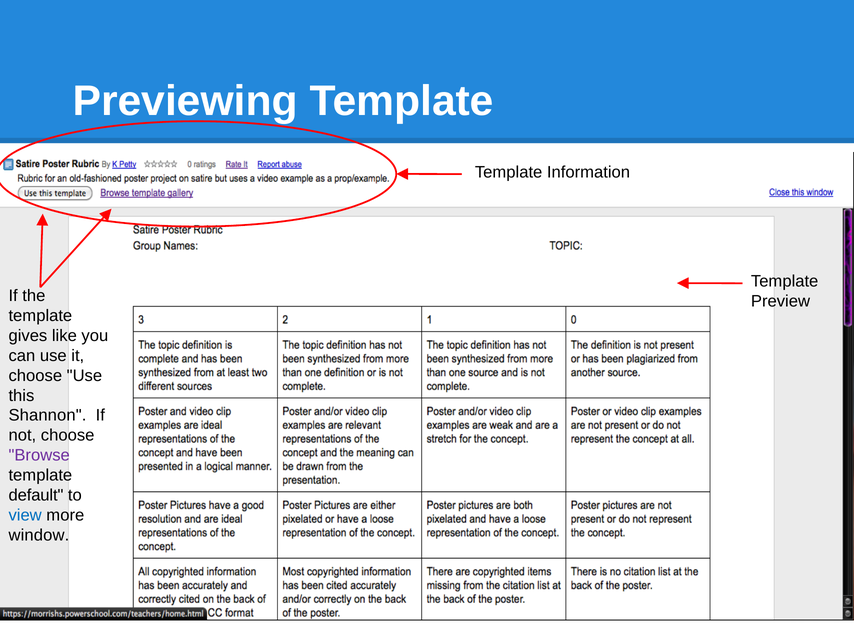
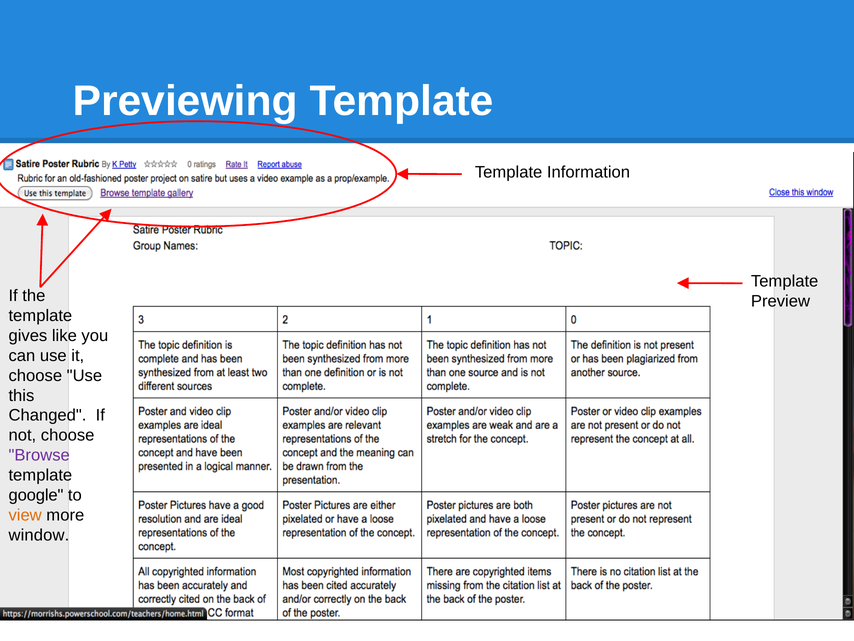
Shannon: Shannon -> Changed (48, 415)
default: default -> google (36, 495)
view colour: blue -> orange (25, 515)
